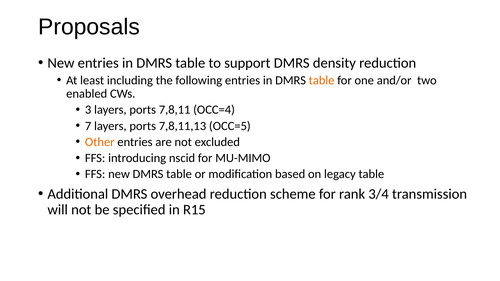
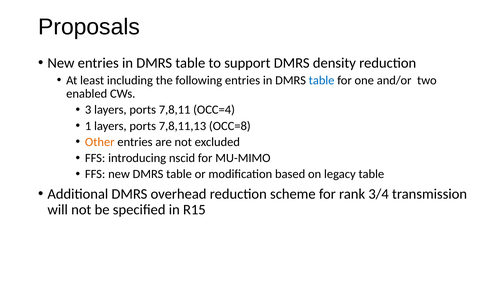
table colour: orange -> blue (322, 80)
7: 7 -> 1 (88, 126)
OCC=5: OCC=5 -> OCC=8 (230, 126)
